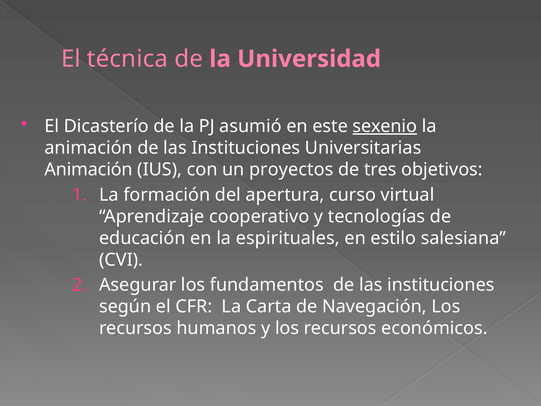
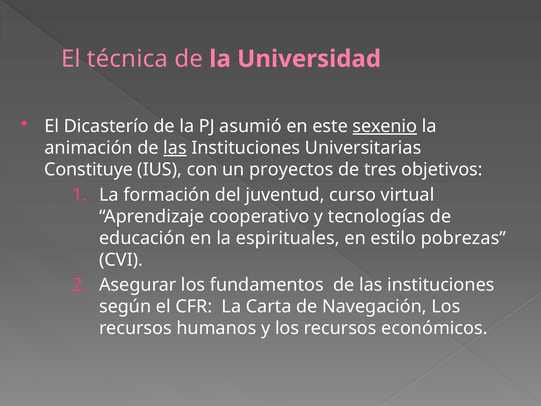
las underline: none -> present (175, 148)
Animación: Animación -> Constituye (89, 169)
apertura: apertura -> juventud (285, 195)
salesiana: salesiana -> pobrezas (463, 238)
